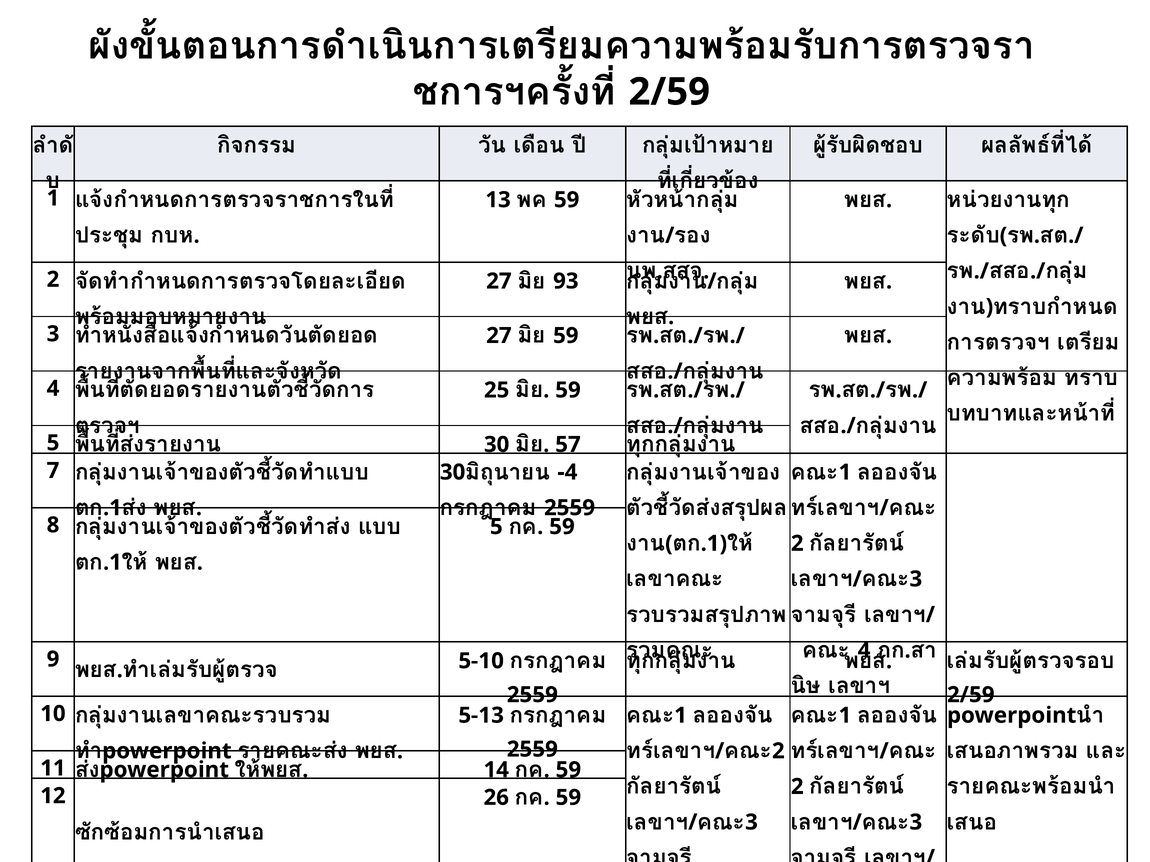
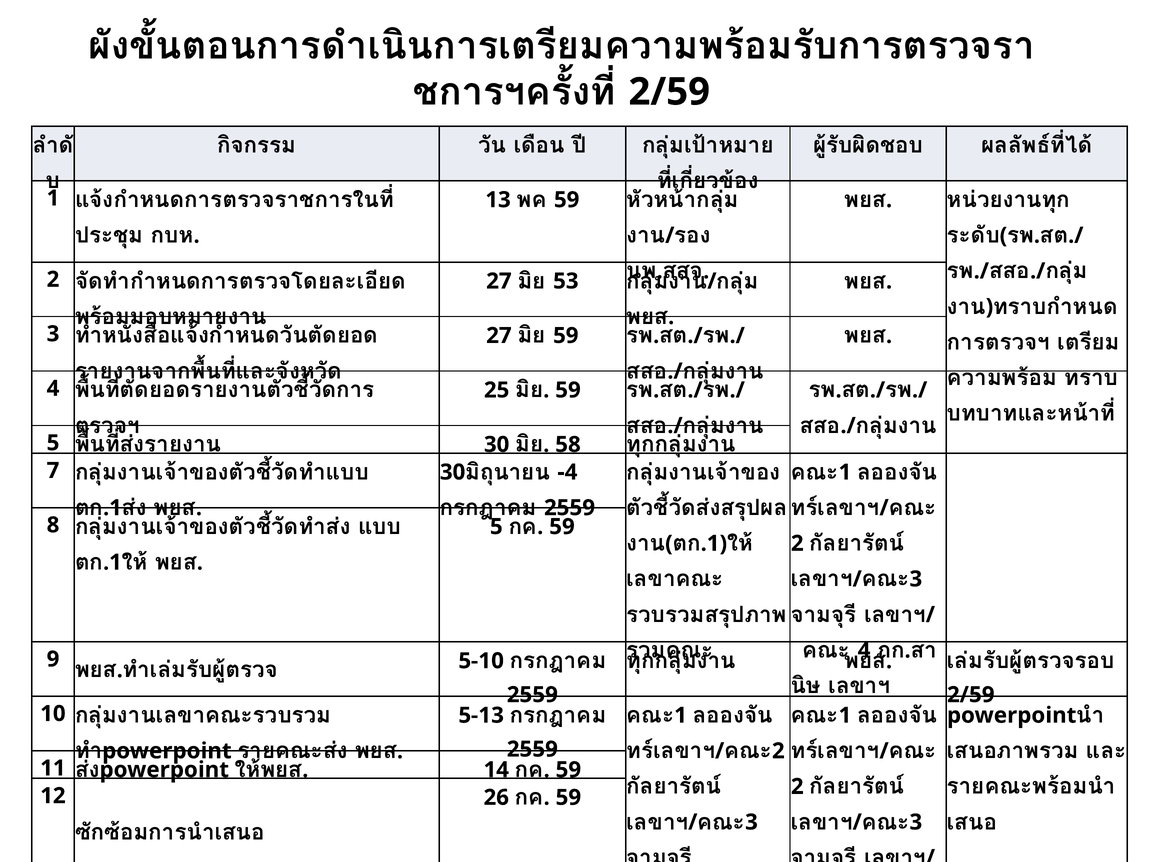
93: 93 -> 53 (566, 281)
57: 57 -> 58 (568, 445)
